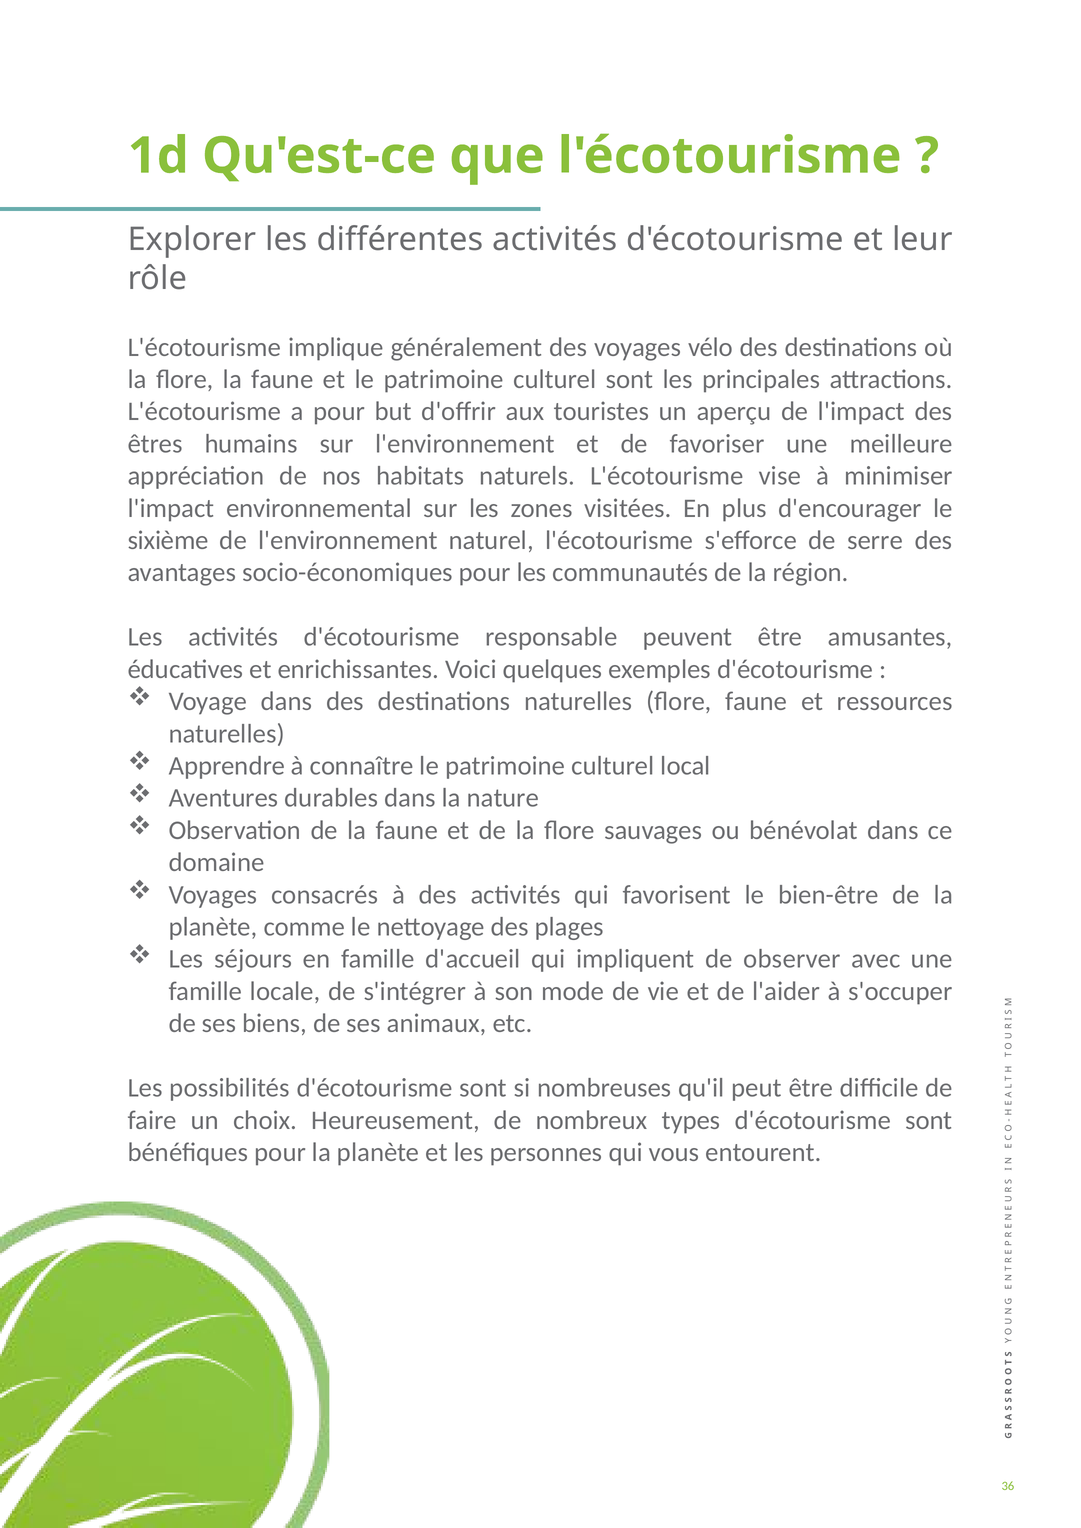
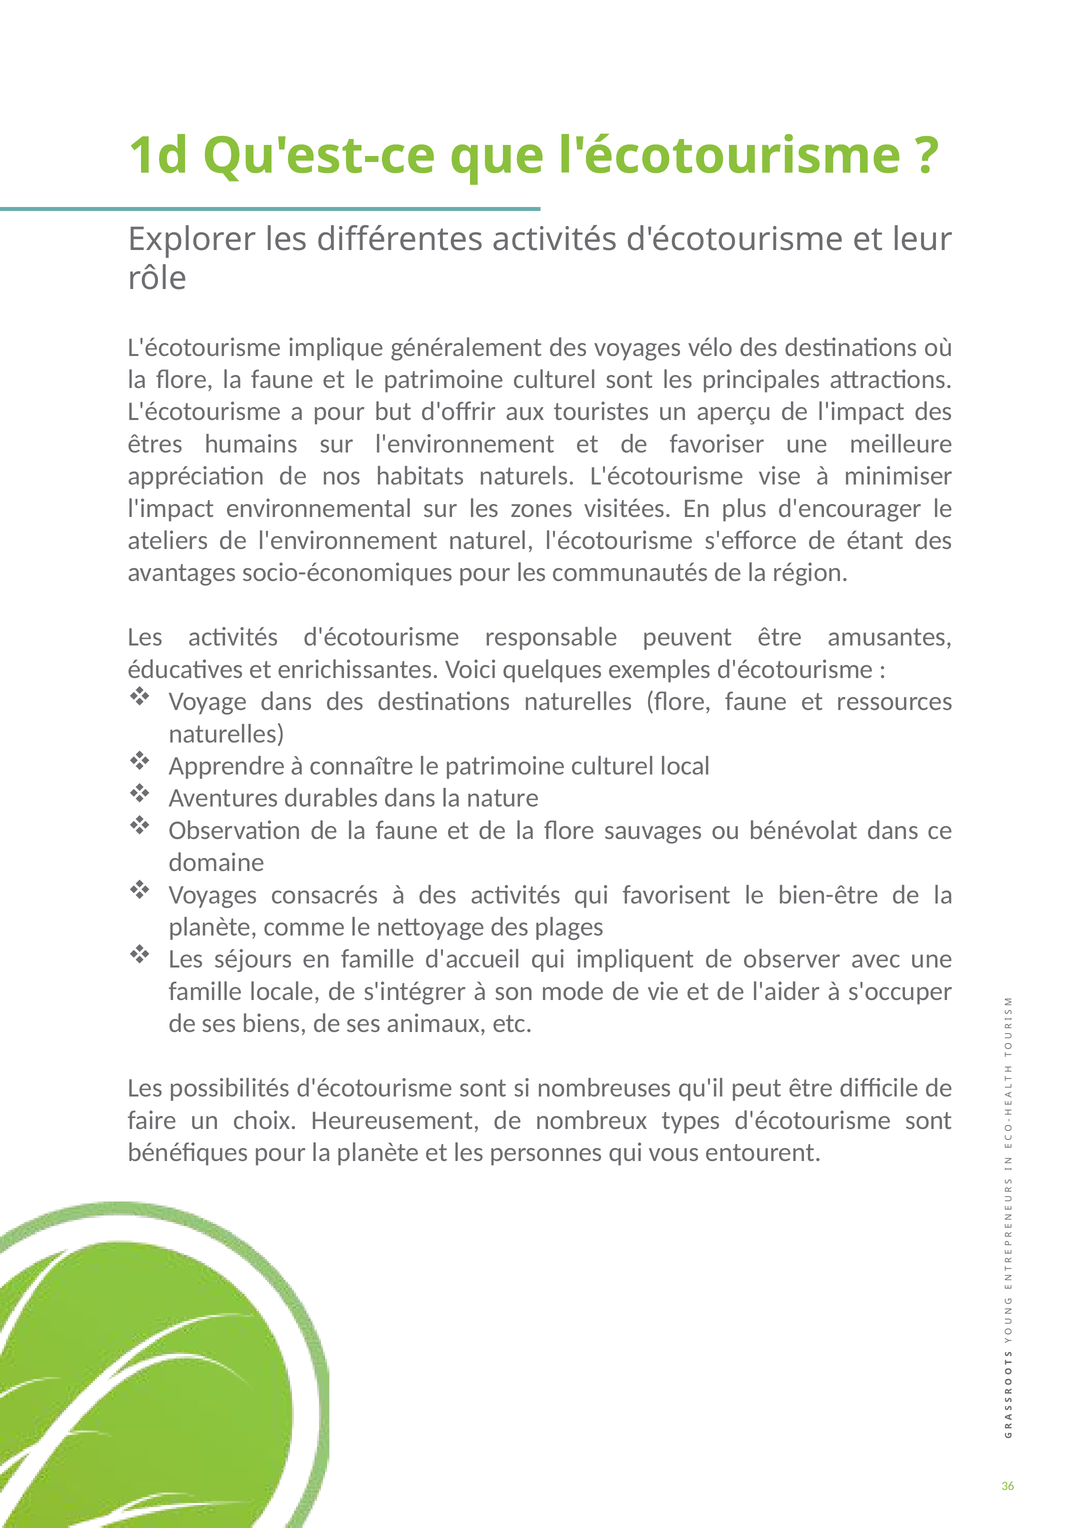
sixième: sixième -> ateliers (168, 541)
serre: serre -> étant (875, 541)
